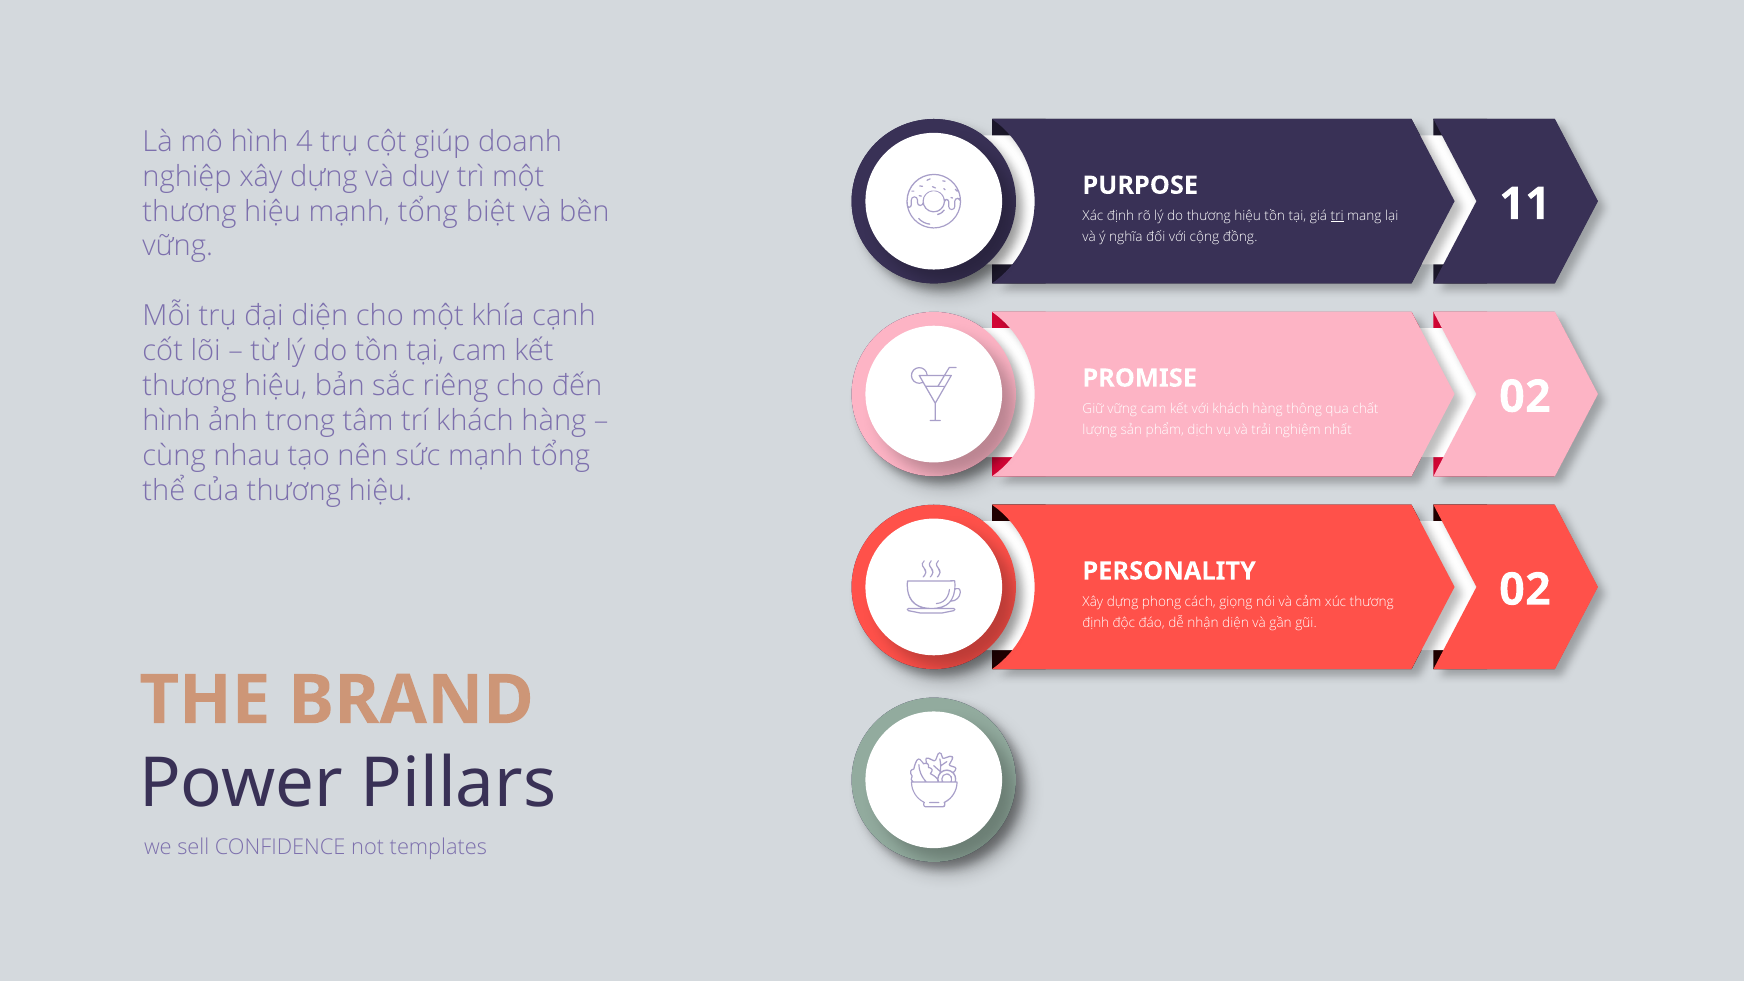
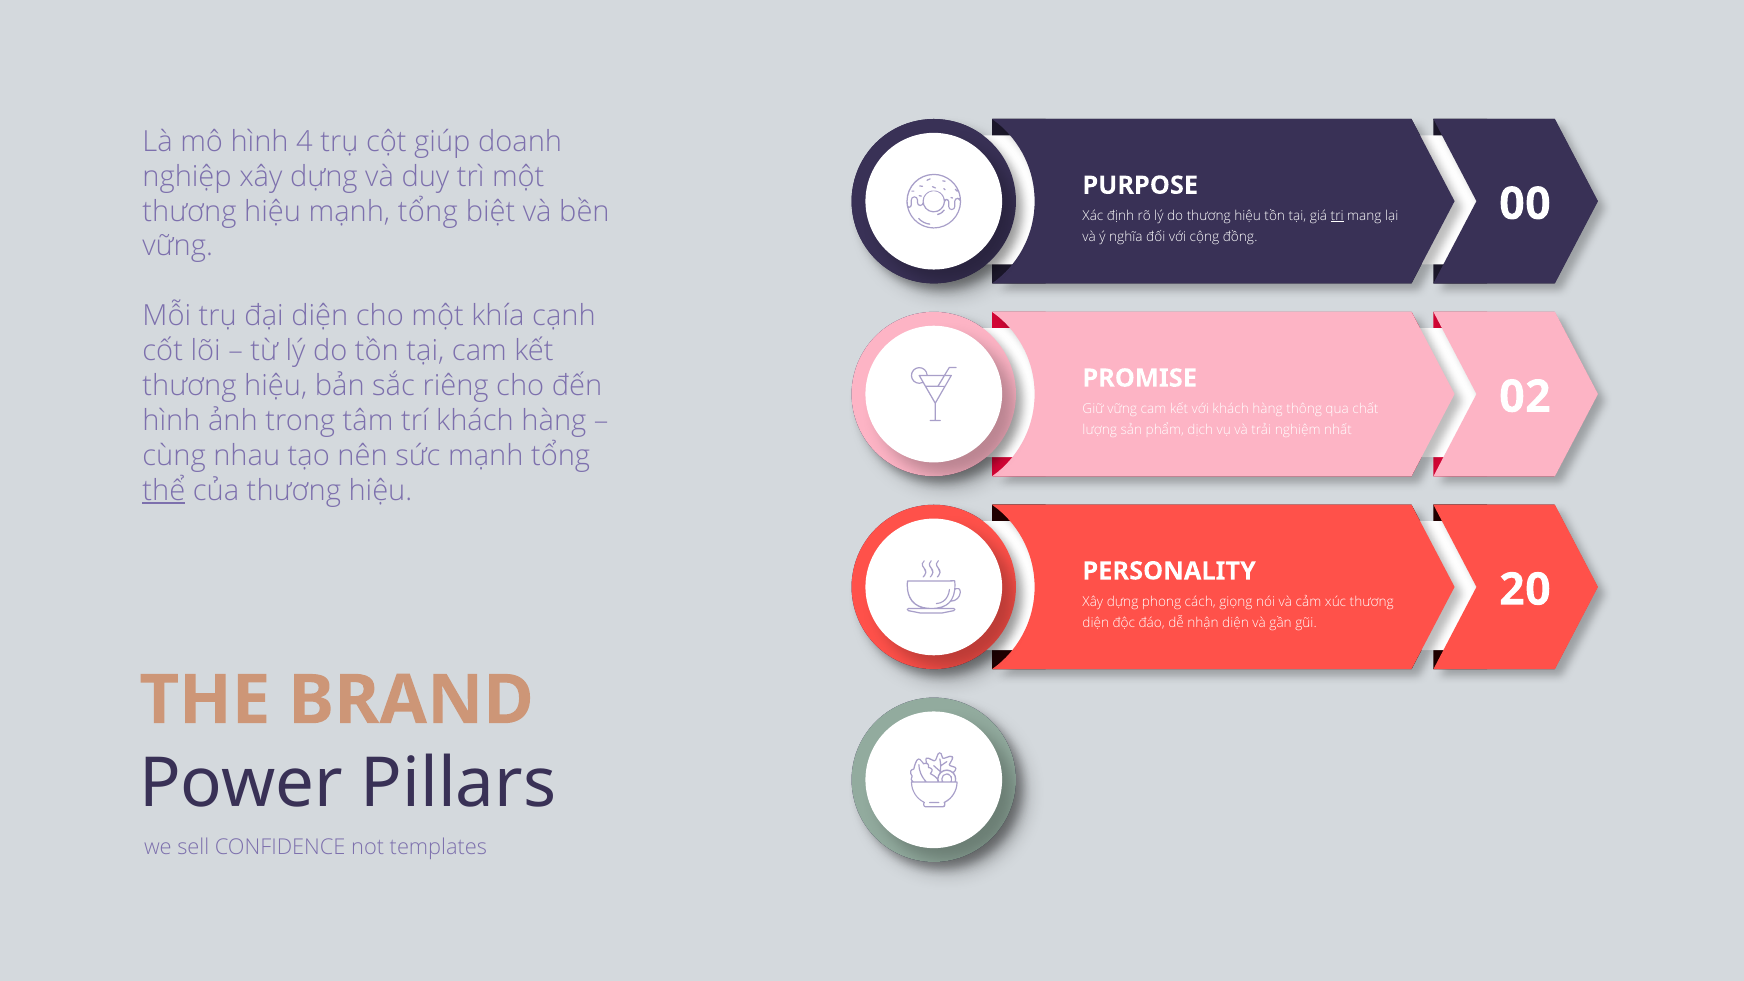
11: 11 -> 00 (1525, 204)
thể underline: none -> present (164, 491)
định: định -> diện (1096, 623)
gũi 02: 02 -> 20 (1525, 590)
